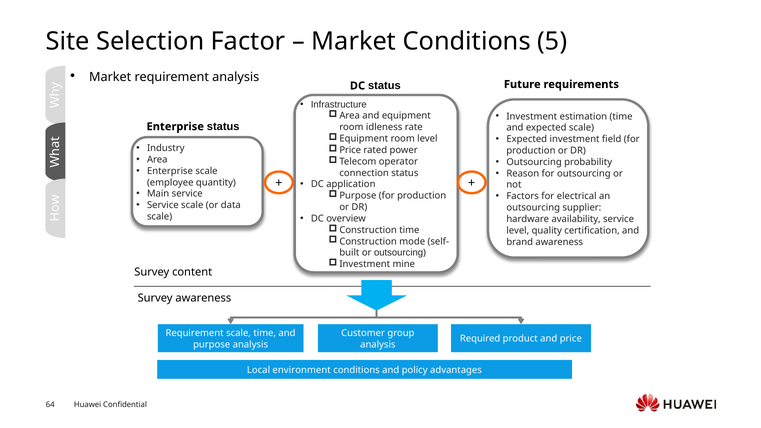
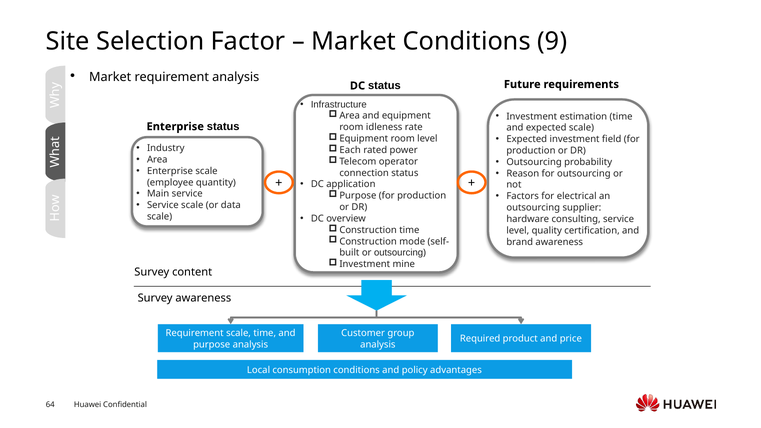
5: 5 -> 9 (552, 41)
Price: Price -> Each (350, 150)
availability: availability -> consulting (576, 219)
environment: environment -> consumption (302, 370)
